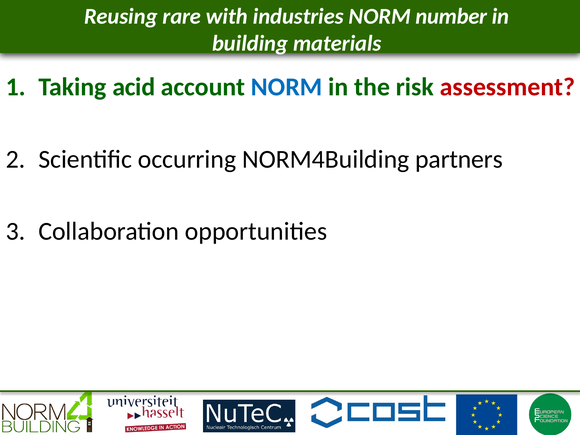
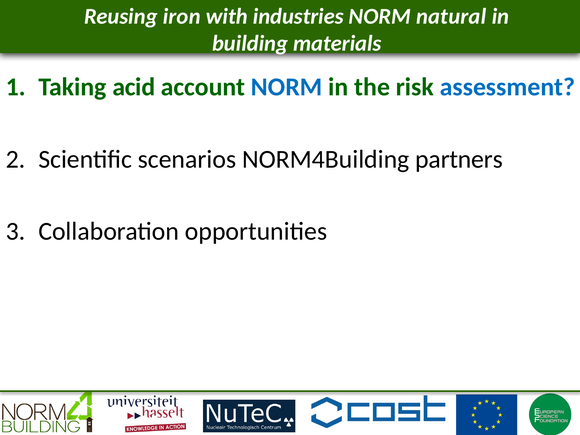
rare: rare -> iron (182, 16)
number: number -> natural (451, 16)
assessment colour: red -> blue (507, 87)
occurring: occurring -> scenarios (187, 159)
